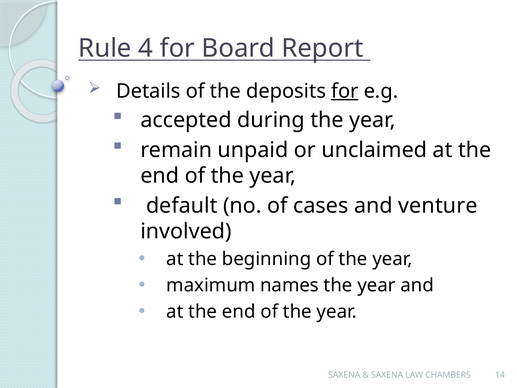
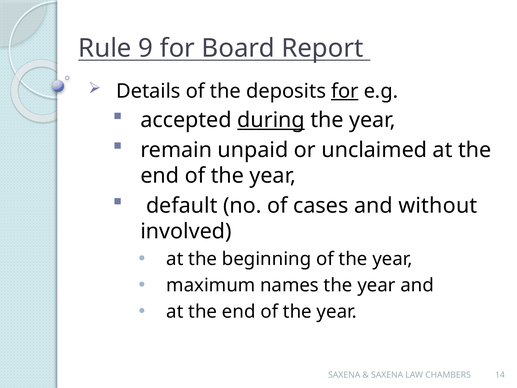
4: 4 -> 9 (146, 48)
during underline: none -> present (271, 120)
venture: venture -> without (438, 205)
